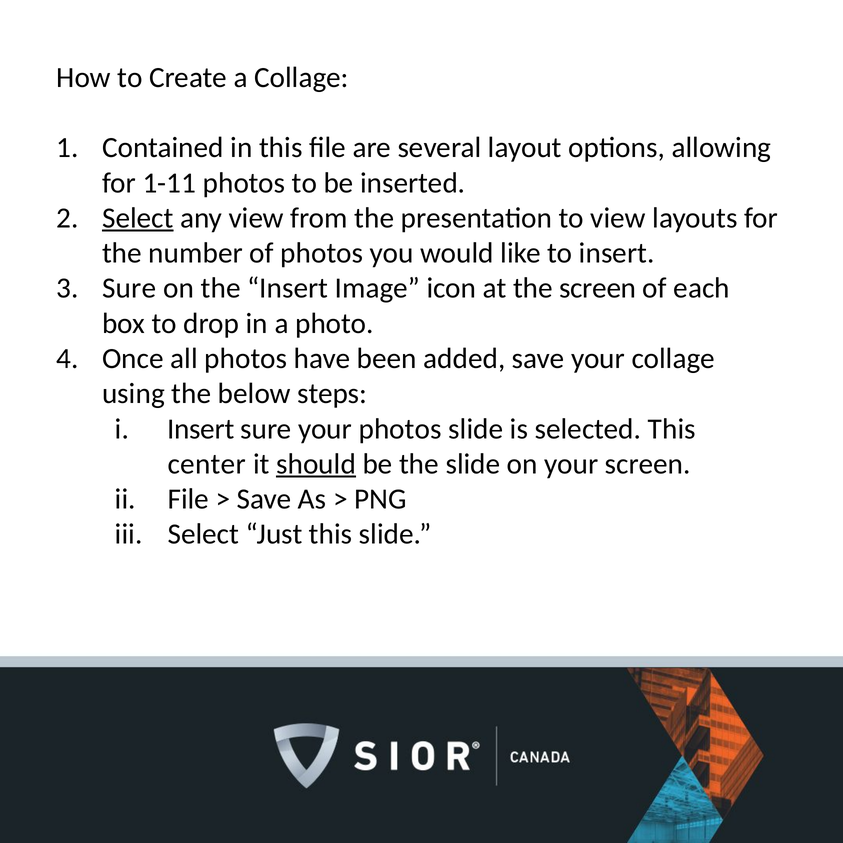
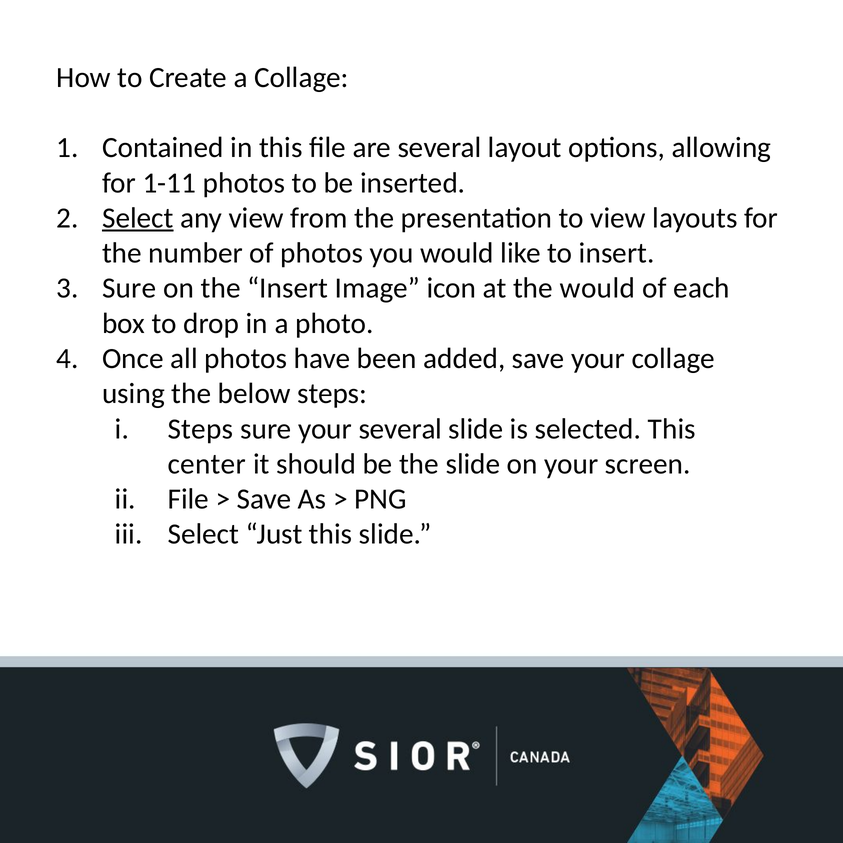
the screen: screen -> would (597, 288)
Insert: Insert -> Steps (200, 429)
your photos: photos -> several (400, 429)
should underline: present -> none (316, 464)
